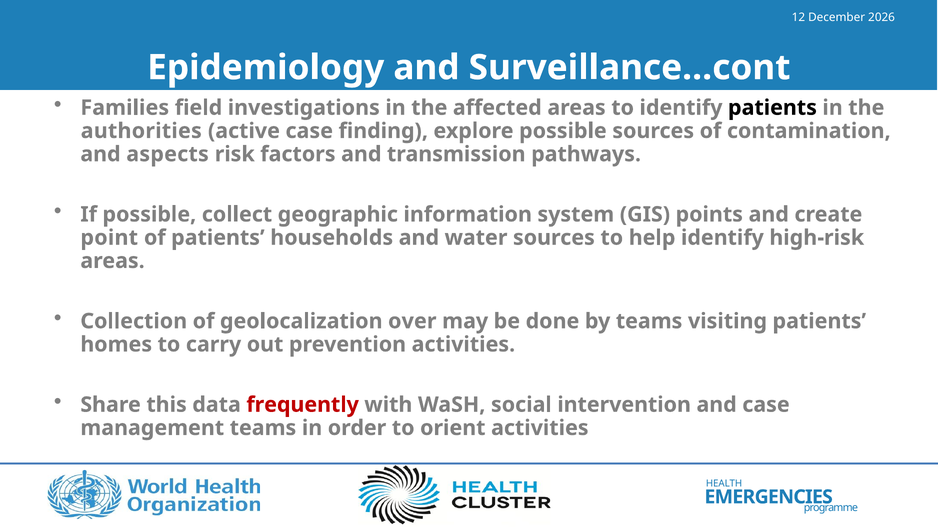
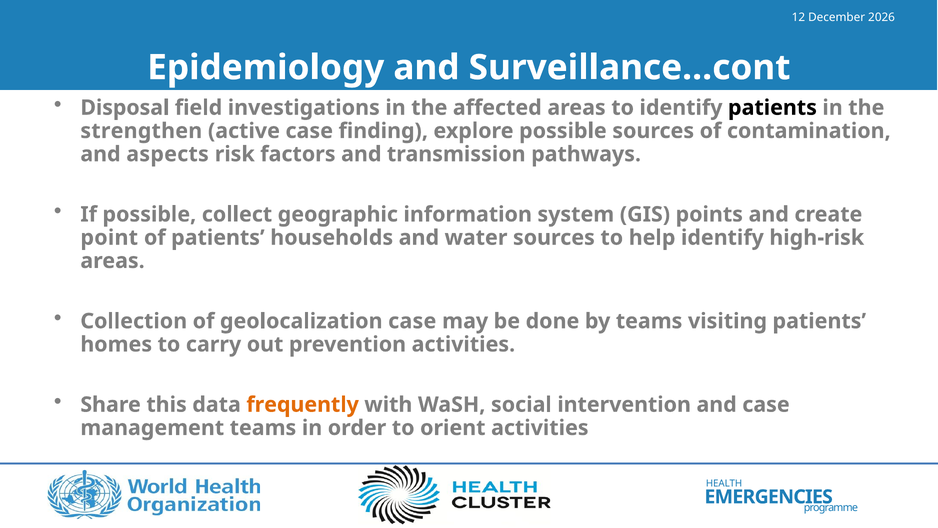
Families: Families -> Disposal (125, 108)
authorities: authorities -> strengthen (141, 131)
geolocalization over: over -> case (412, 321)
frequently colour: red -> orange (303, 404)
